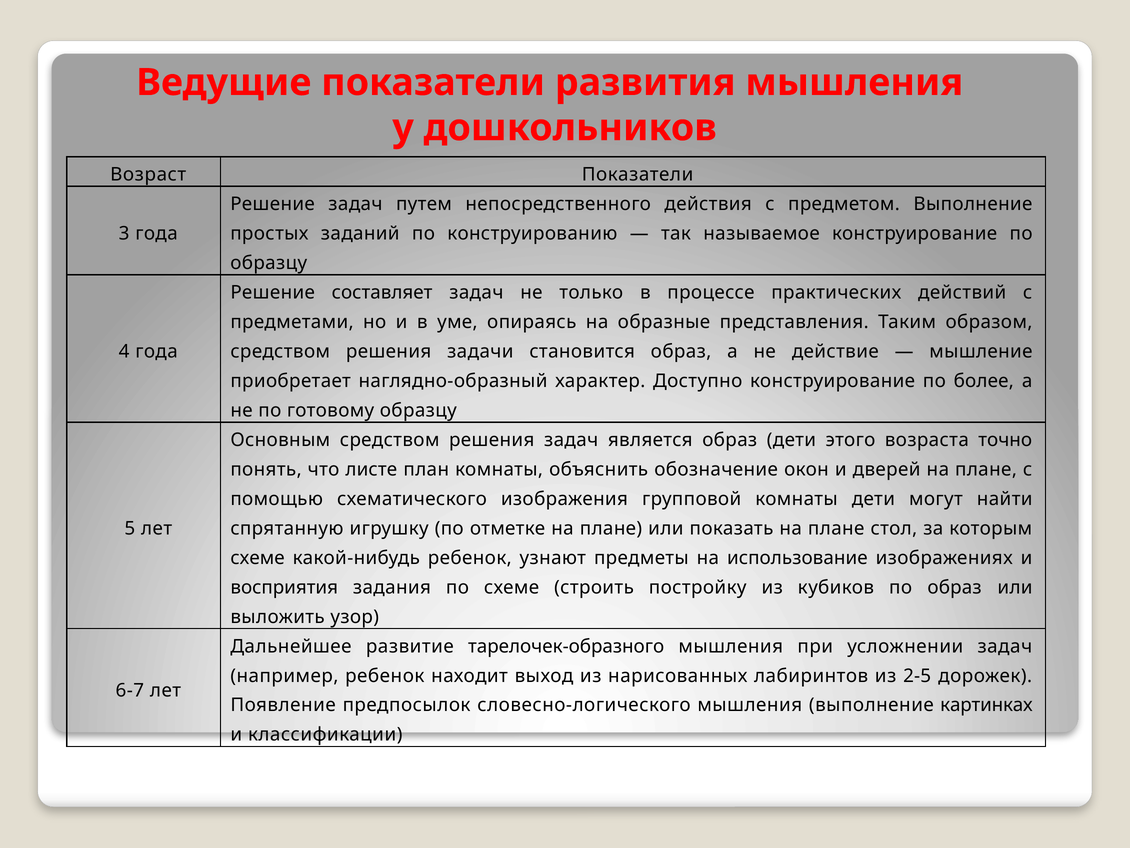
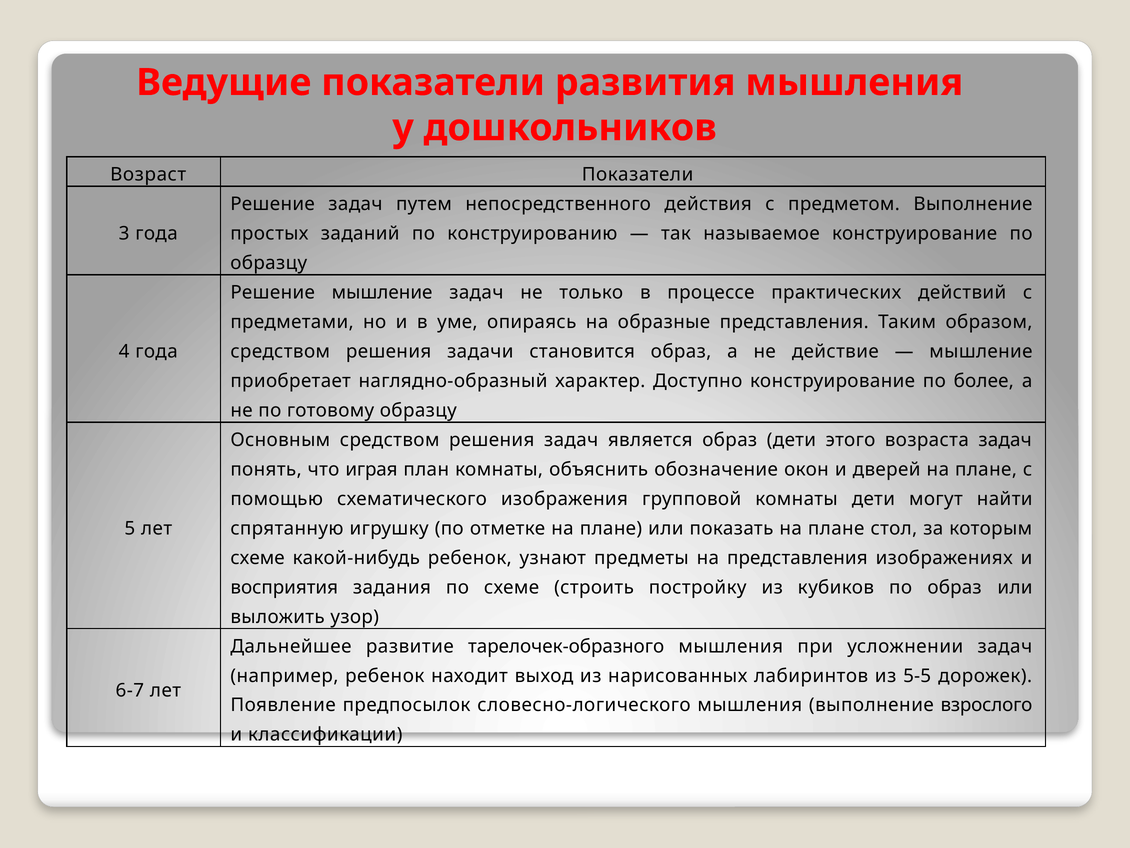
Решение составляет: составляет -> мышление (382, 292)
возраста точно: точно -> задач (1005, 440)
листе: листе -> играя (371, 469)
на использование: использование -> представления (797, 558)
2-5: 2-5 -> 5-5 (917, 675)
картинках: картинках -> взрослого (986, 705)
